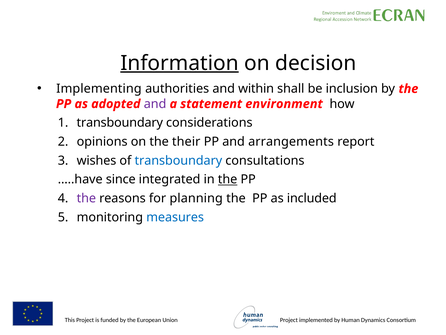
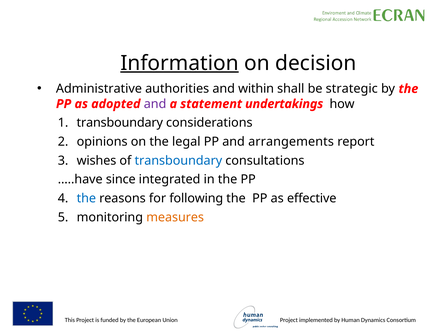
Implementing: Implementing -> Administrative (99, 89)
inclusion: inclusion -> strategic (352, 89)
environment: environment -> undertakings (284, 104)
their: their -> legal (186, 141)
the underline: present -> none (228, 179)
the colour: purple -> blue (86, 198)
planning: planning -> following (196, 198)
included: included -> effective (312, 198)
measures colour: blue -> orange (175, 217)
